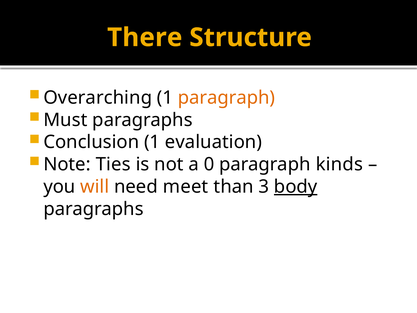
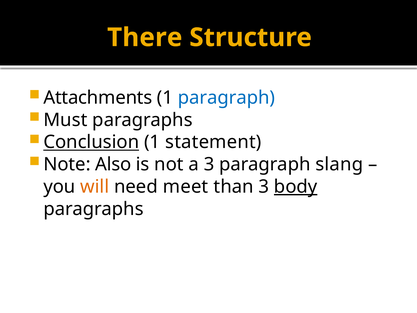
Overarching: Overarching -> Attachments (98, 98)
paragraph colour: orange -> blue (227, 98)
Conclusion underline: none -> present (91, 142)
evaluation: evaluation -> statement (213, 142)
Ties: Ties -> Also (113, 164)
a 0: 0 -> 3 (209, 164)
kinds: kinds -> slang (339, 164)
